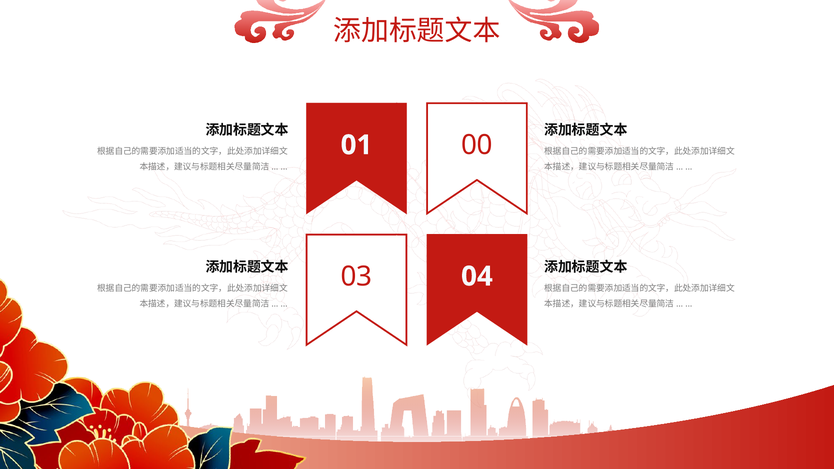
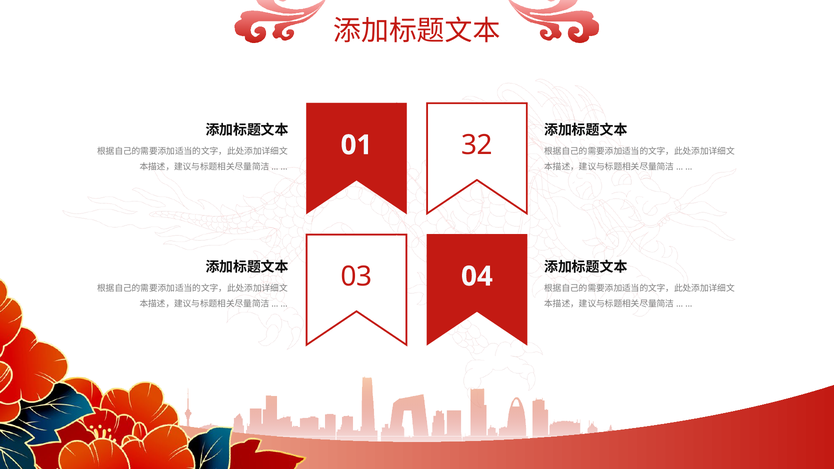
00: 00 -> 32 (477, 145)
